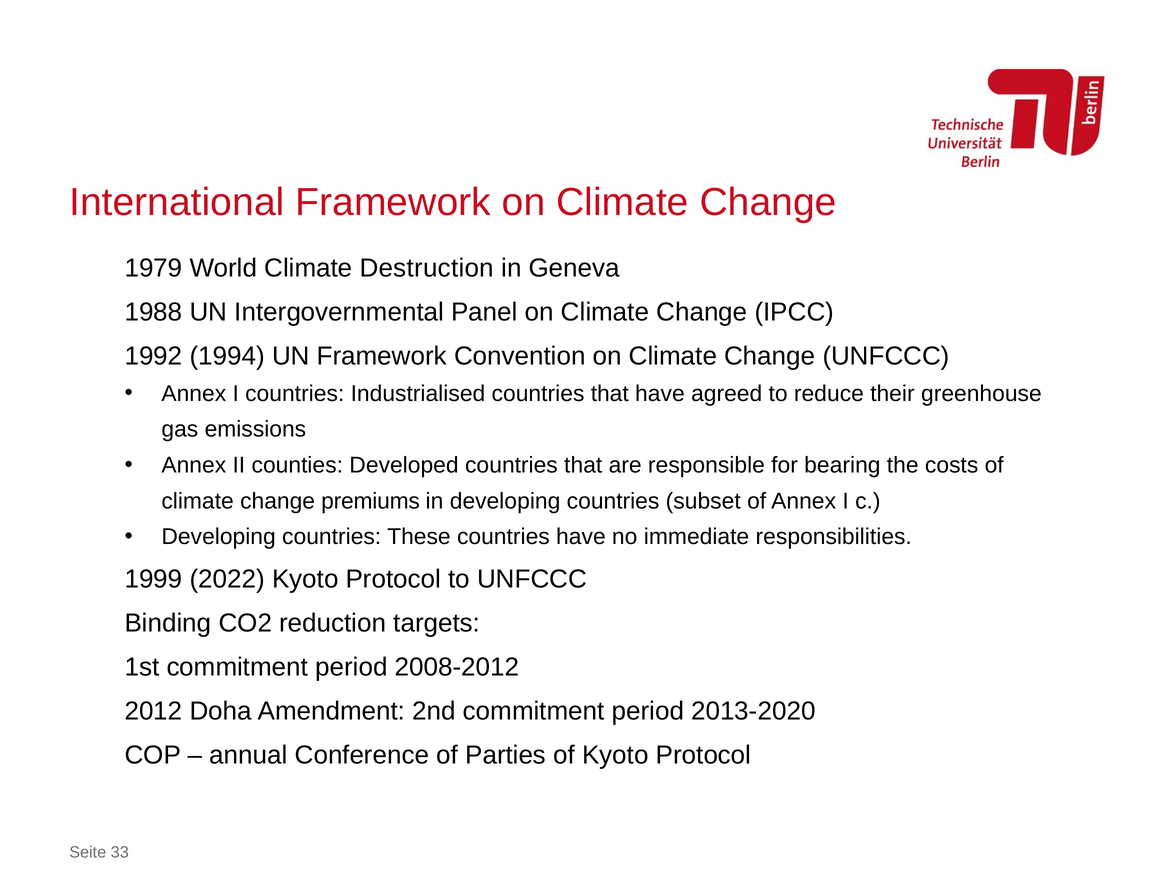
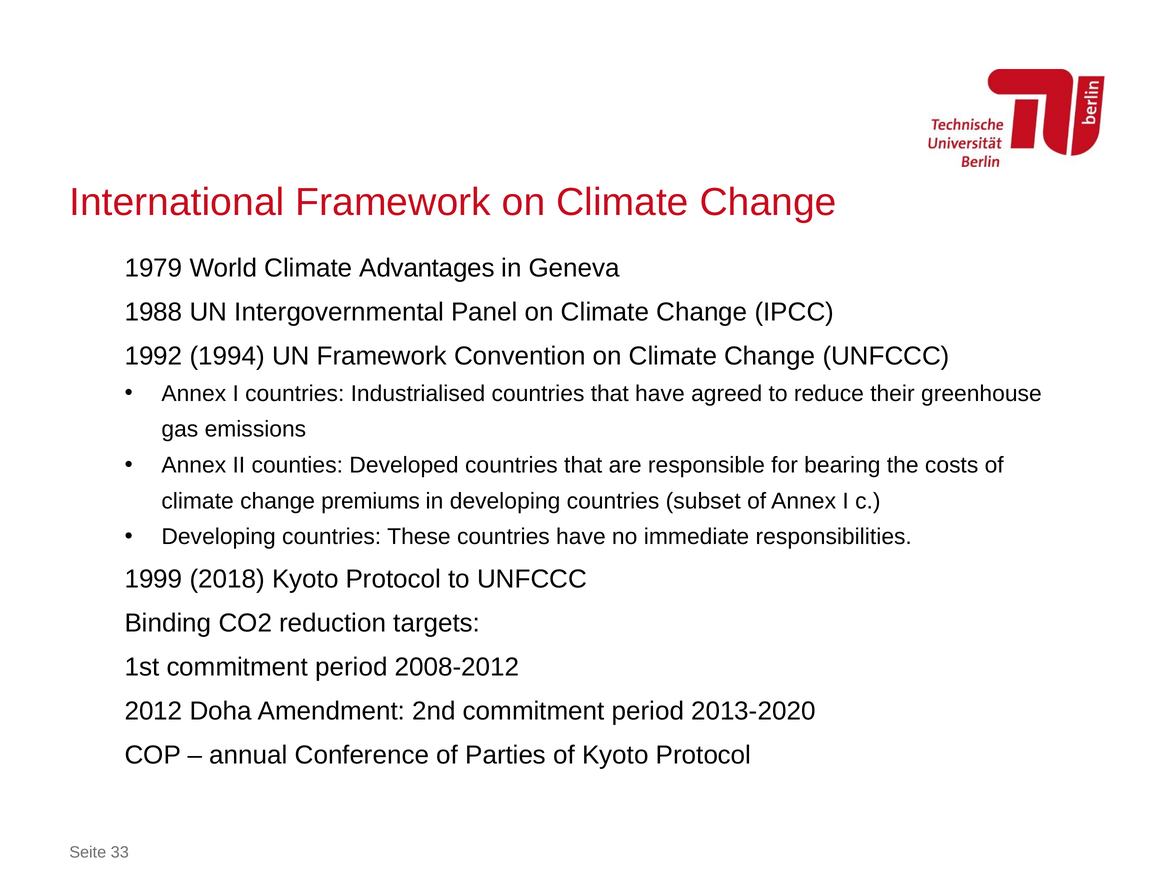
Destruction: Destruction -> Advantages (427, 268)
2022: 2022 -> 2018 (227, 580)
